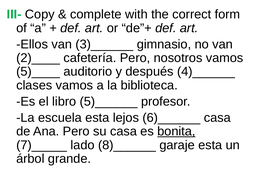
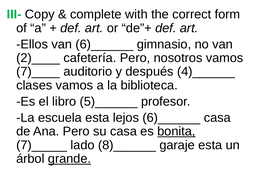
van 3)______: 3)______ -> 6)______ (104, 44)
5)____: 5)____ -> 7)____ (38, 72)
grande underline: none -> present (69, 159)
